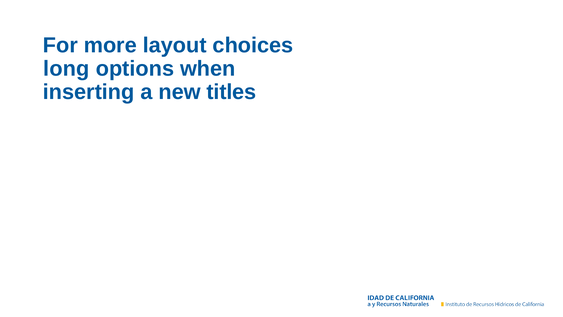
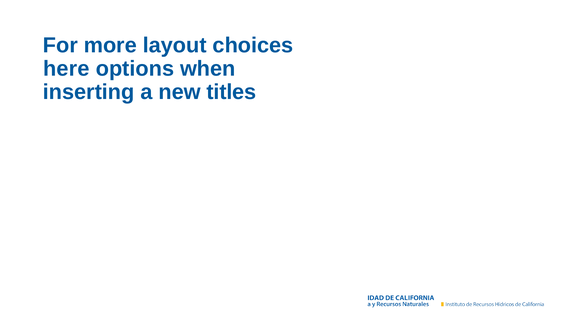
long: long -> here (66, 69)
